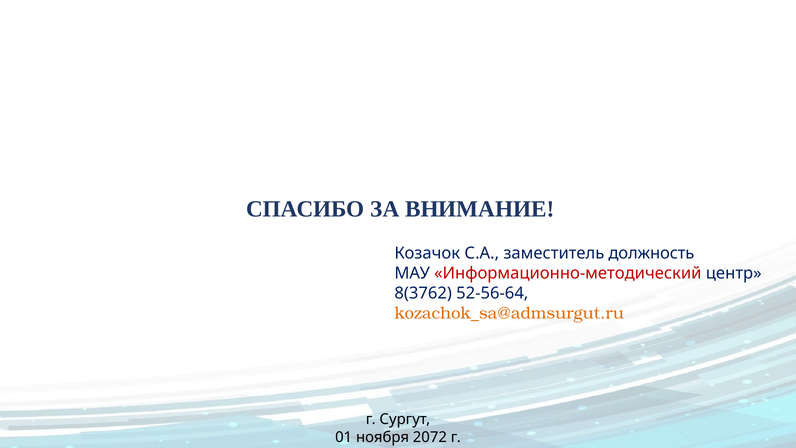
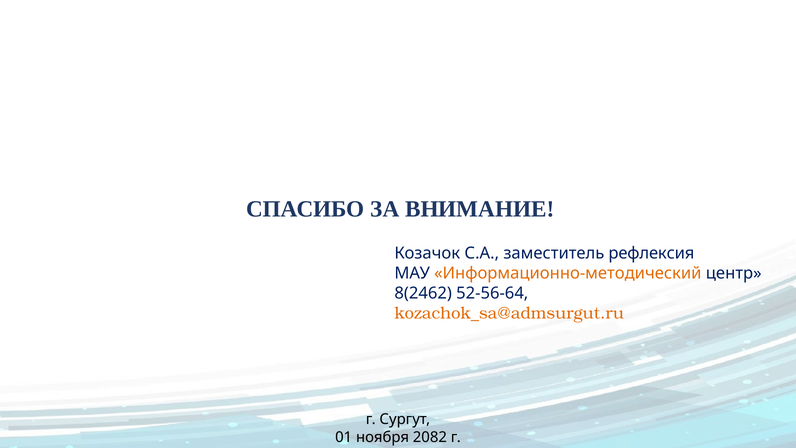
должность: должность -> рефлексия (651, 253)
Информационно-методический colour: red -> orange (568, 273)
8(3762: 8(3762 -> 8(2462 (423, 293)
2072: 2072 -> 2082 (430, 437)
